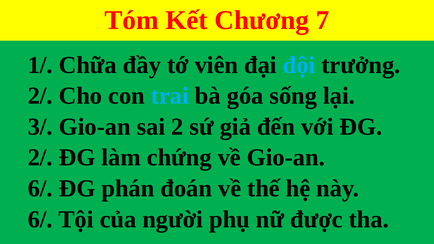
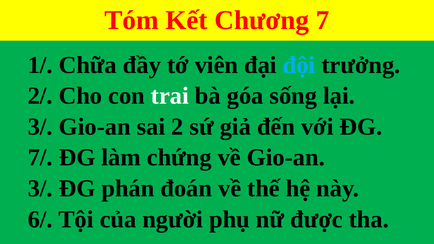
trai colour: light blue -> white (170, 96)
2/: 2/ -> 7/ (40, 158)
6/: 6/ -> 3/ (40, 189)
